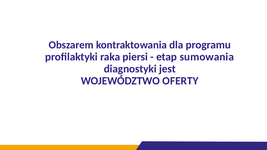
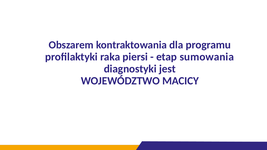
OFERTY: OFERTY -> MACICY (181, 81)
